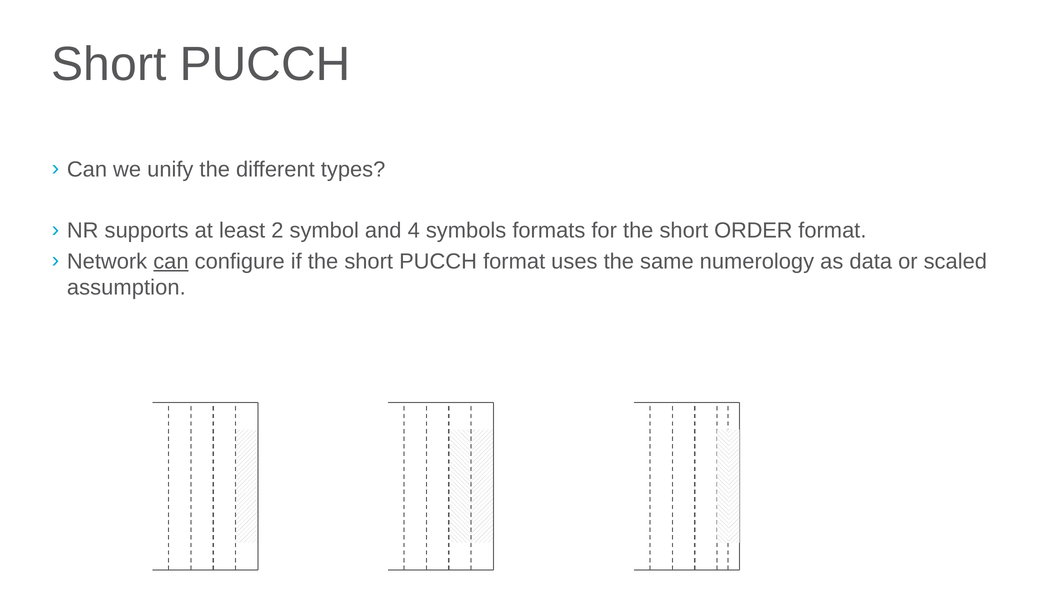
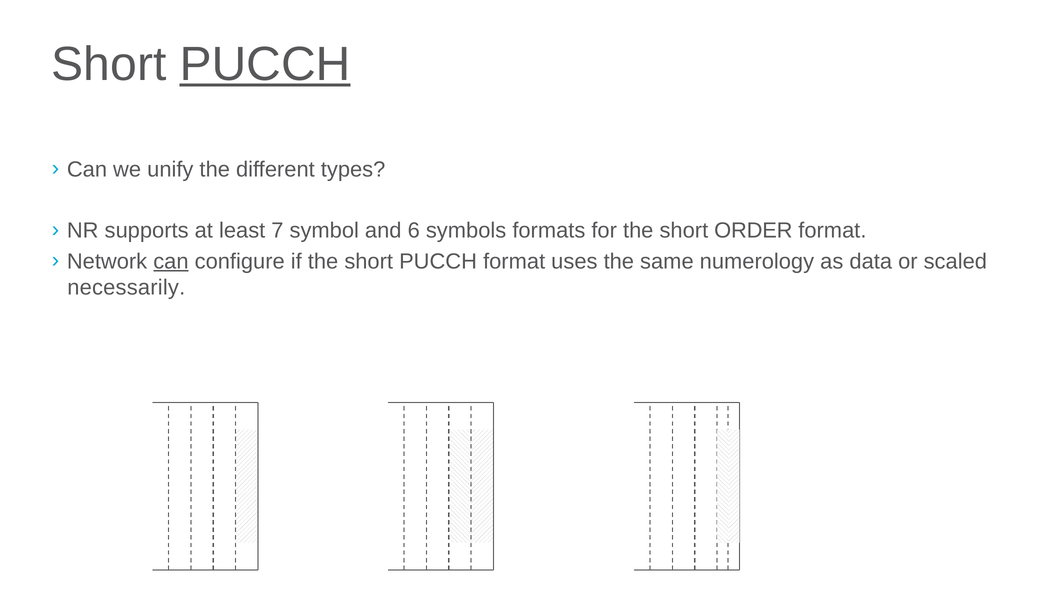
PUCCH underline: none -> present (265, 64)
2: 2 -> 7 (277, 231)
4: 4 -> 6 (414, 231)
assumption: assumption -> necessarily (126, 288)
